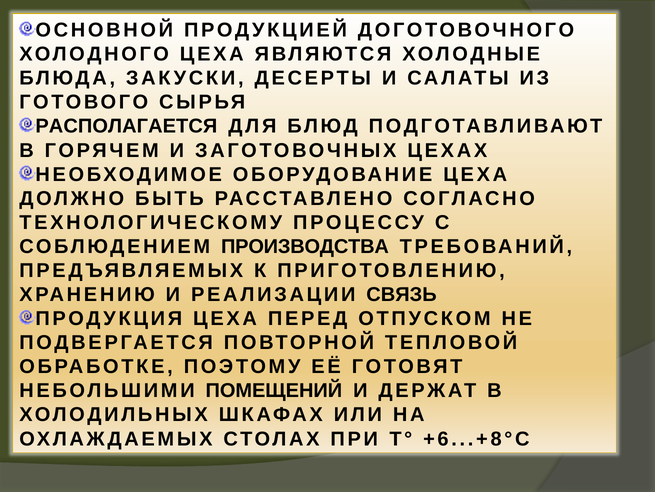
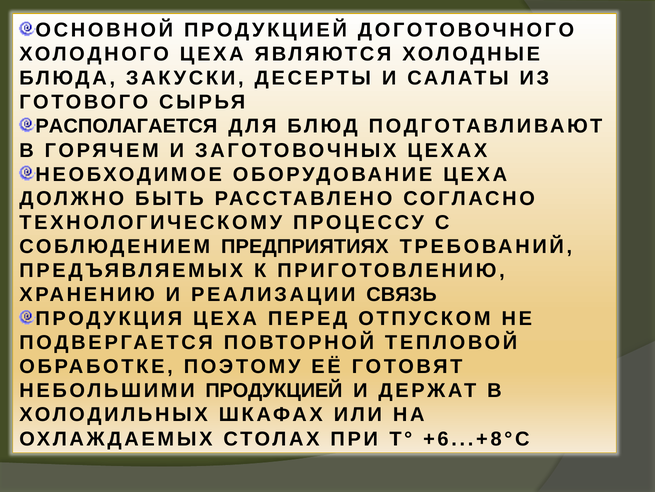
ПРОИЗВОДСТВА: ПРОИЗВОДСТВА -> ПРЕДПРИЯТИЯХ (305, 246)
НЕБОЛЬШИМИ ПОМЕЩЕНИЙ: ПОМЕЩЕНИЙ -> ПРОДУКЦИЕЙ (274, 390)
